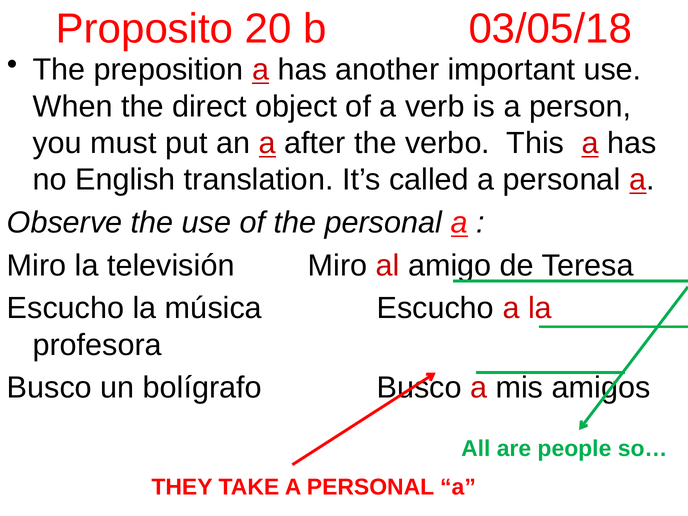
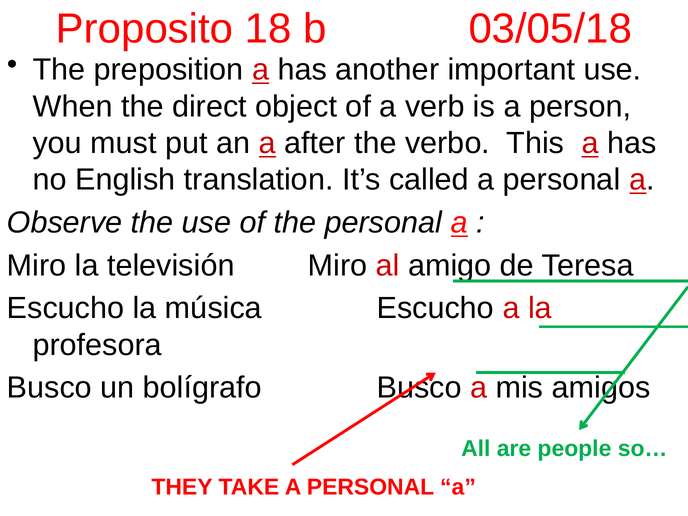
20: 20 -> 18 (268, 29)
